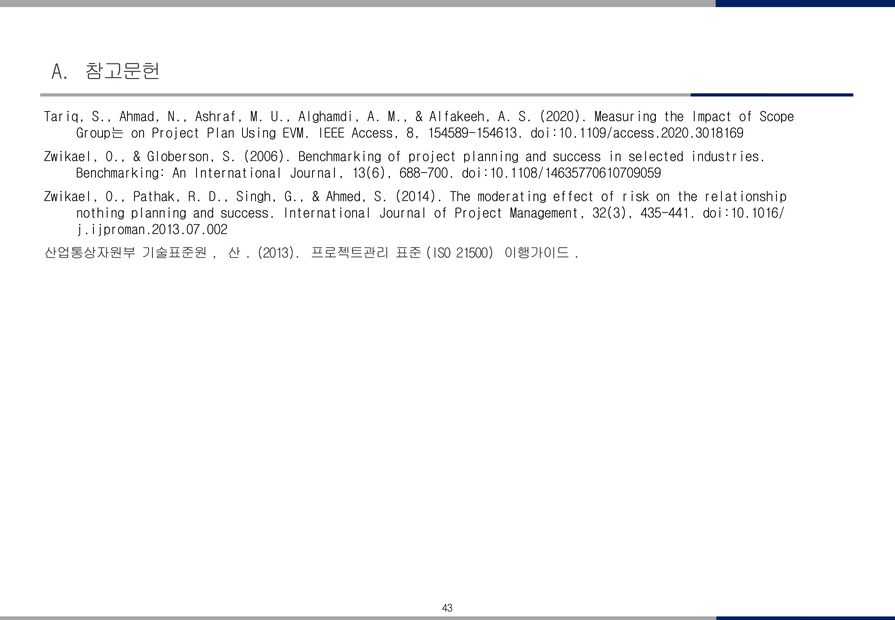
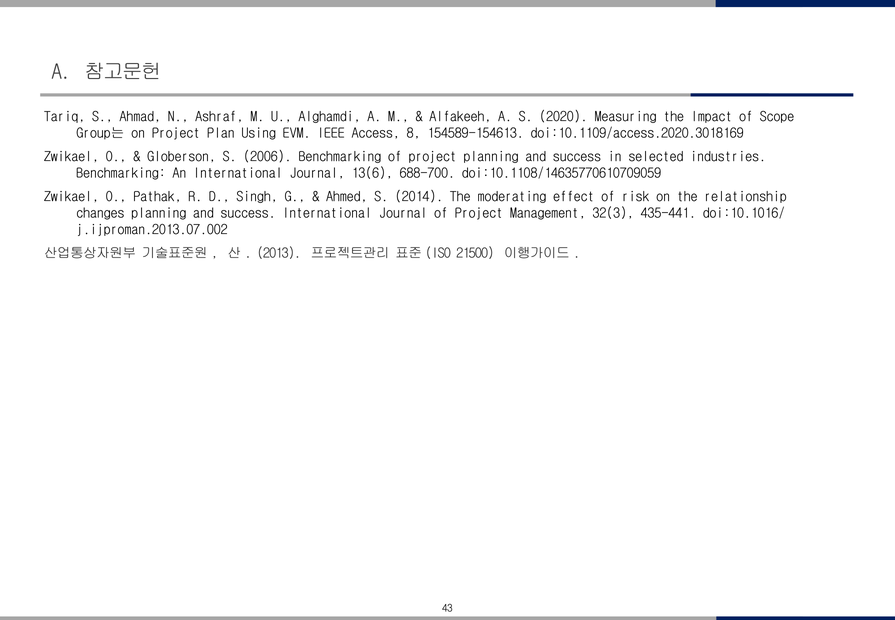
nothing: nothing -> changes (100, 213)
